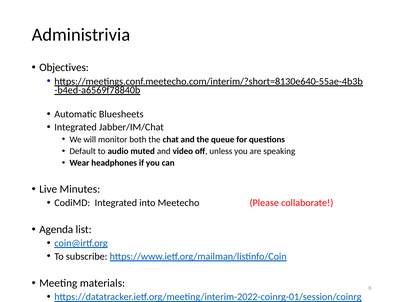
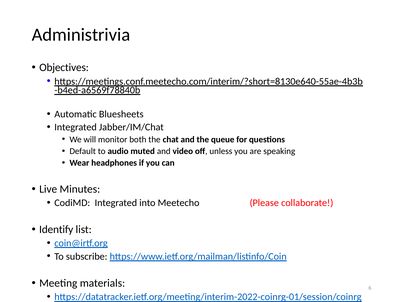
Agenda: Agenda -> Identify (56, 230)
